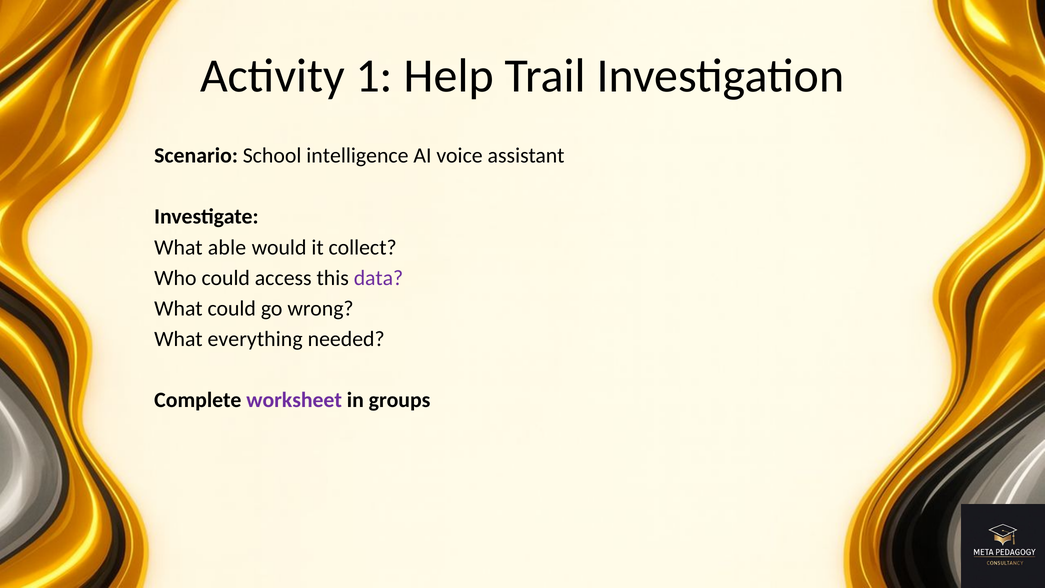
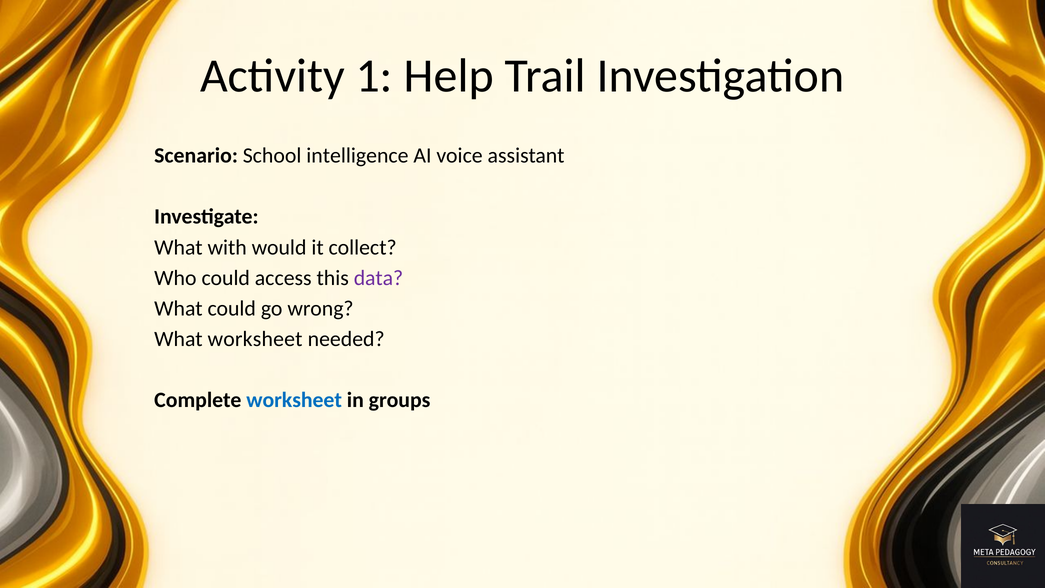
able: able -> with (227, 247)
What everything: everything -> worksheet (255, 339)
worksheet colour: purple -> blue (294, 400)
